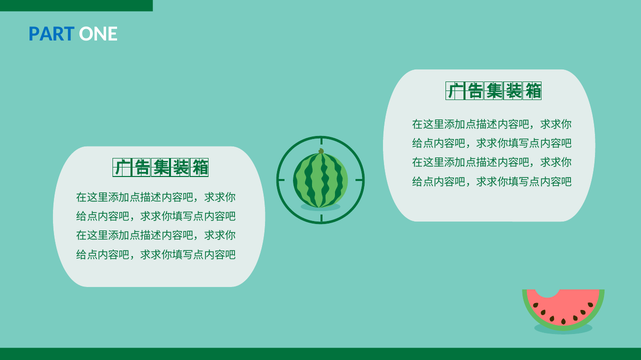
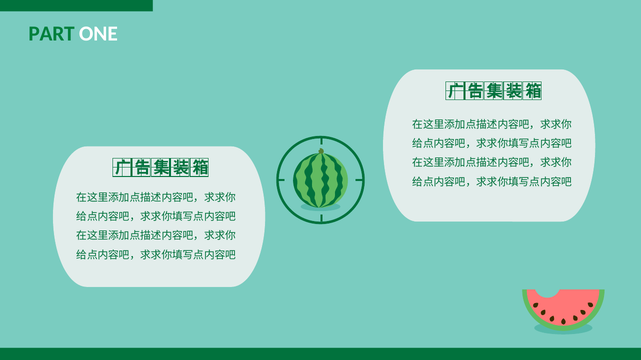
PART colour: blue -> green (52, 34)
